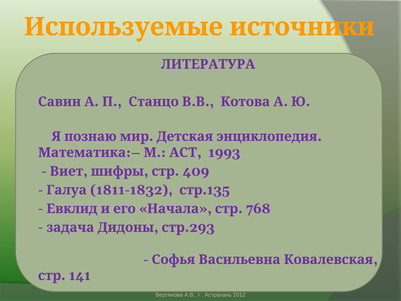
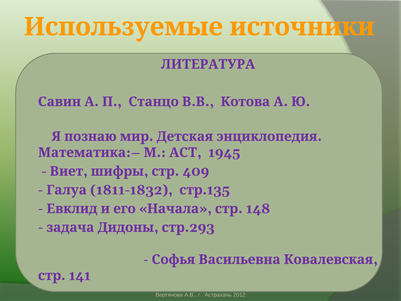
1993: 1993 -> 1945 (224, 152)
768: 768 -> 148 (258, 209)
